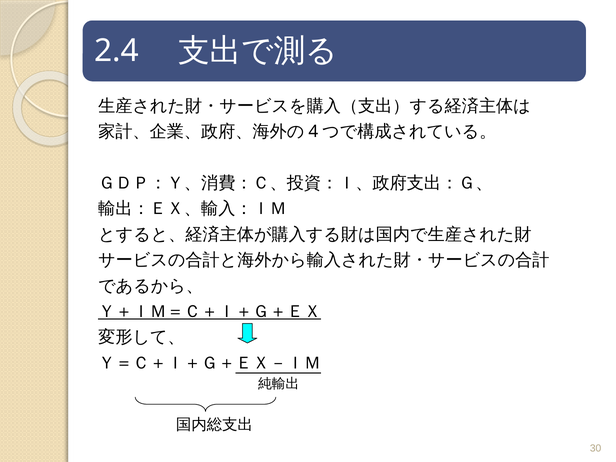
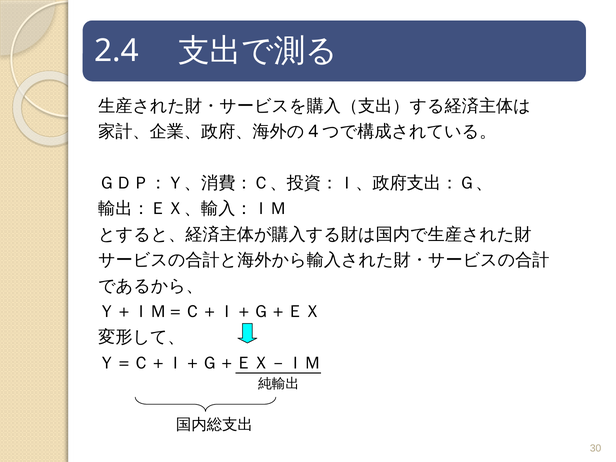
Ｙ＋ＩＭ＝Ｃ＋Ｉ＋Ｇ＋ＥＸ underline: present -> none (210, 312)
